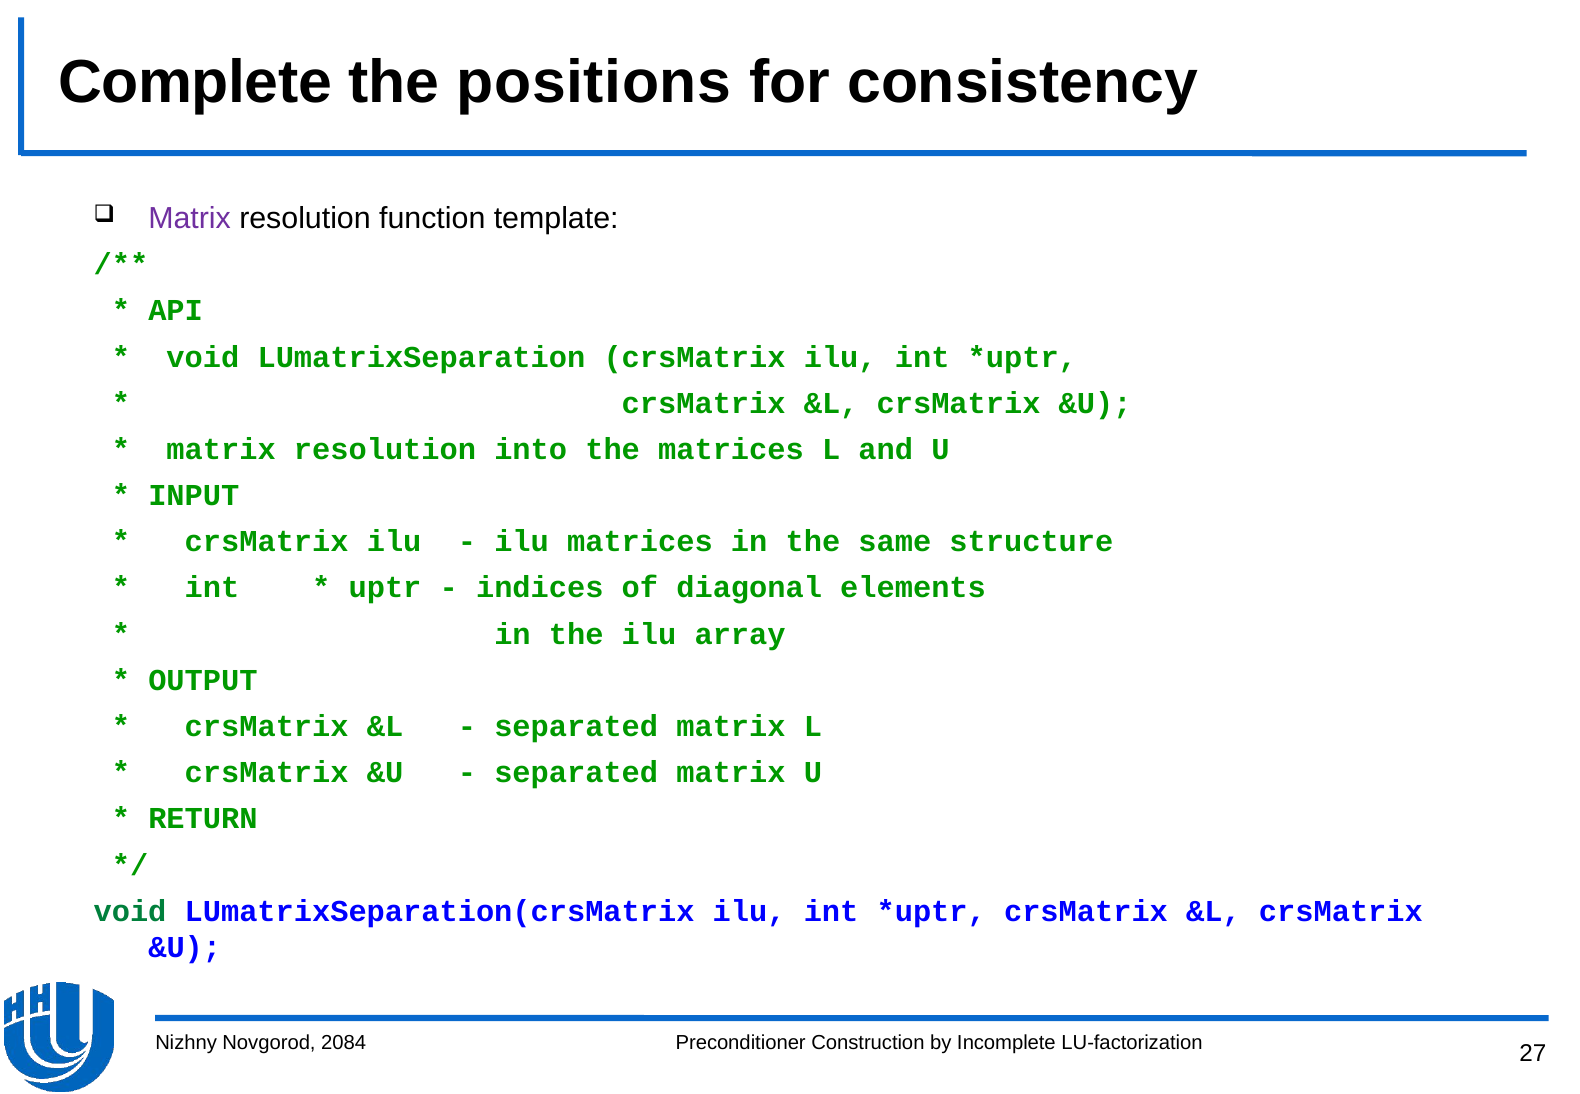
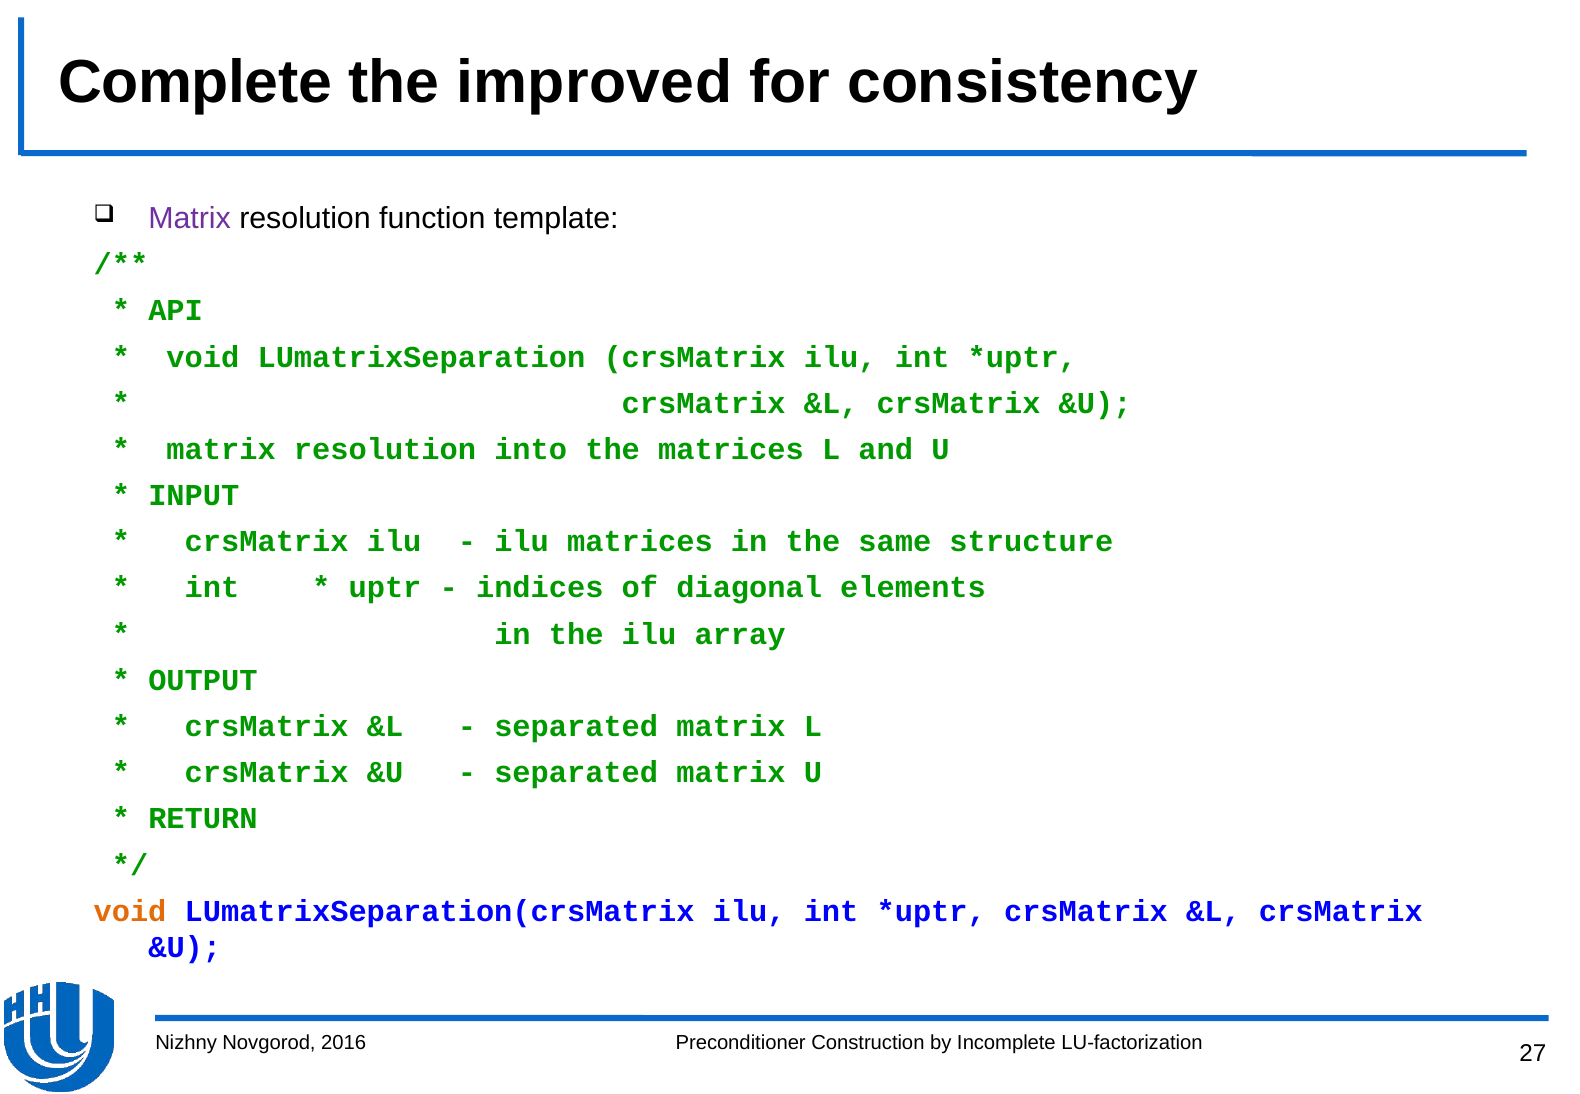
positions: positions -> improved (594, 82)
void colour: green -> orange (130, 911)
2084: 2084 -> 2016 (344, 1043)
